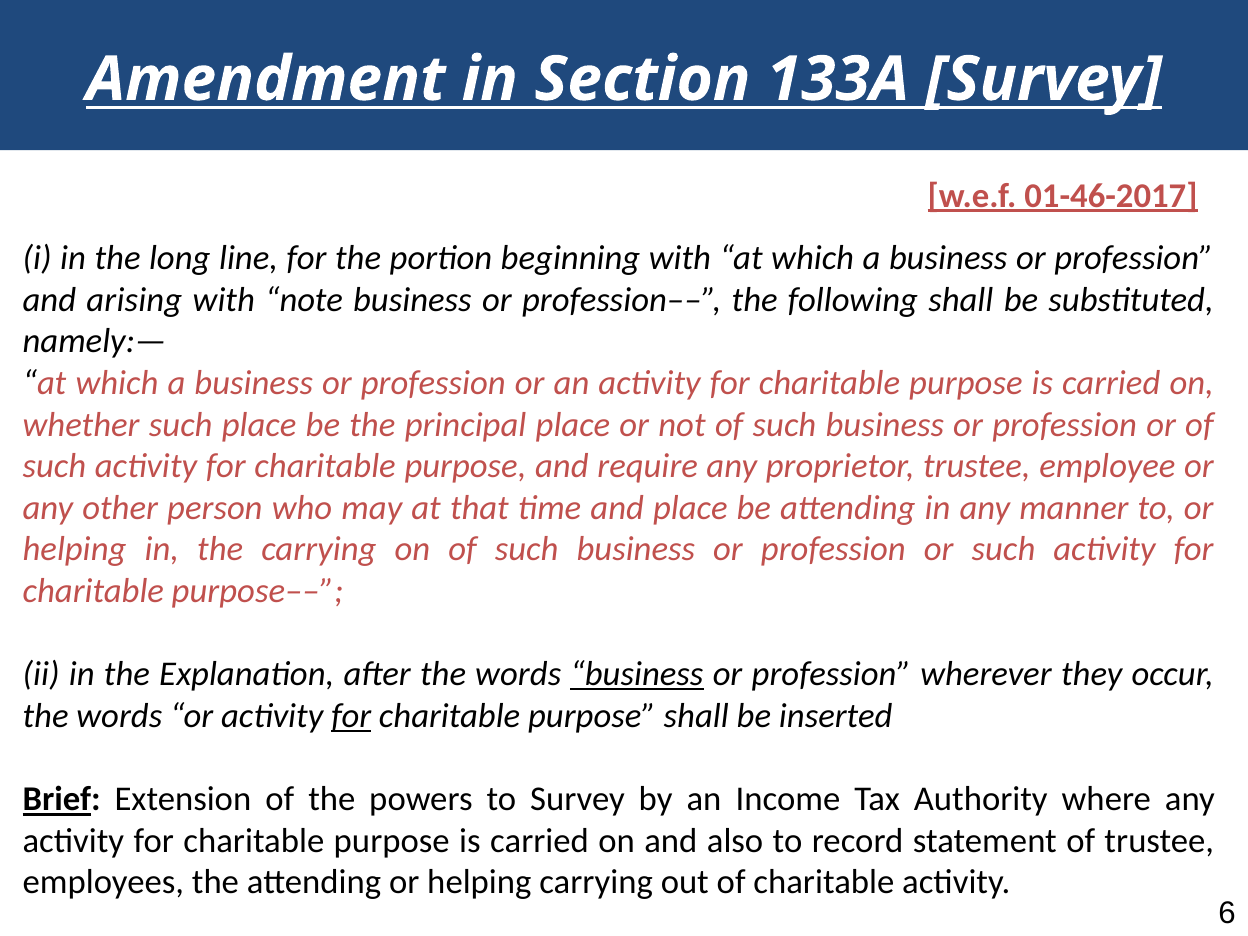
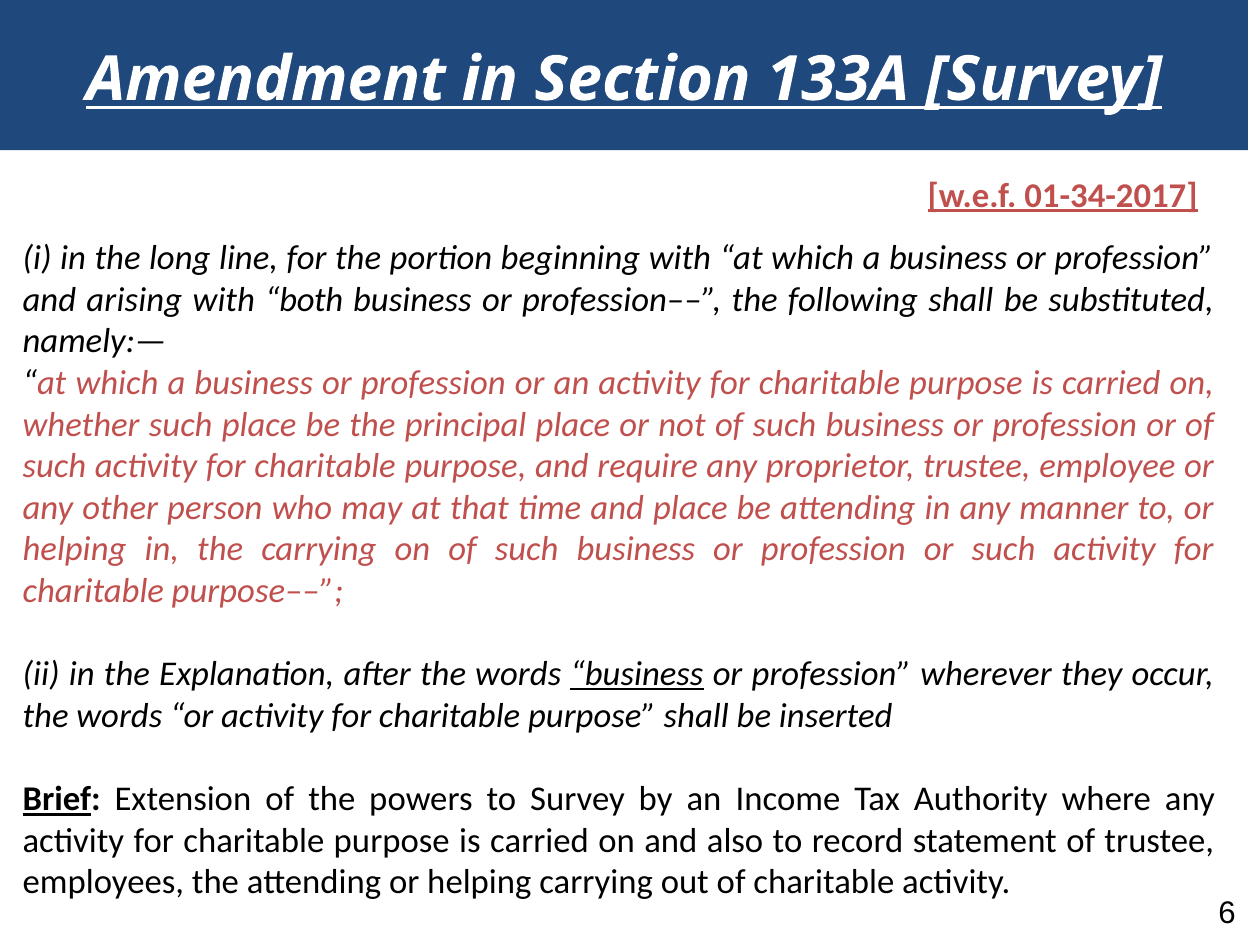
01-46-2017: 01-46-2017 -> 01-34-2017 (1111, 196)
note: note -> both (304, 300)
for underline: present -> none (351, 716)
